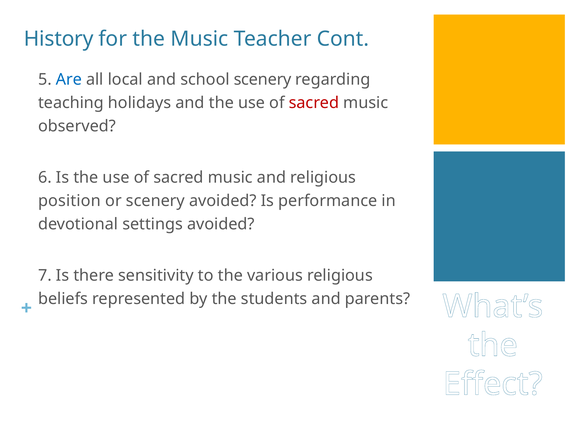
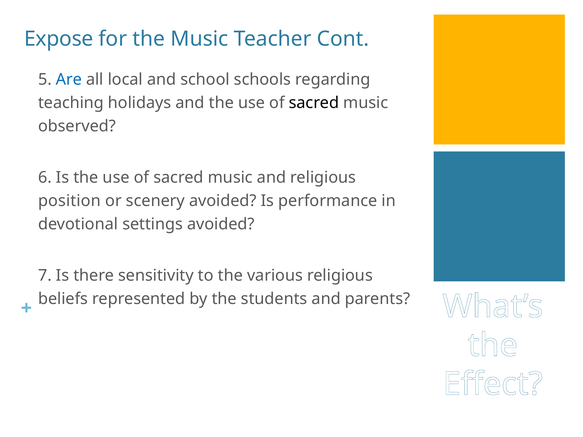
History: History -> Expose (59, 39)
school scenery: scenery -> schools (263, 79)
sacred colour: red -> black (314, 103)
